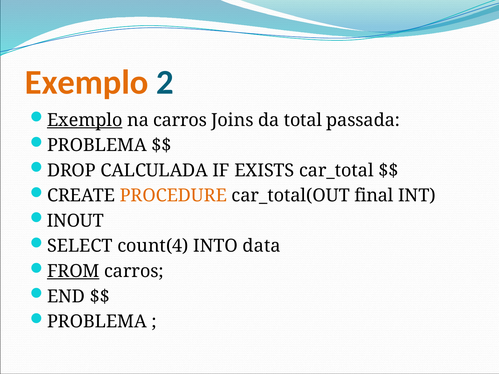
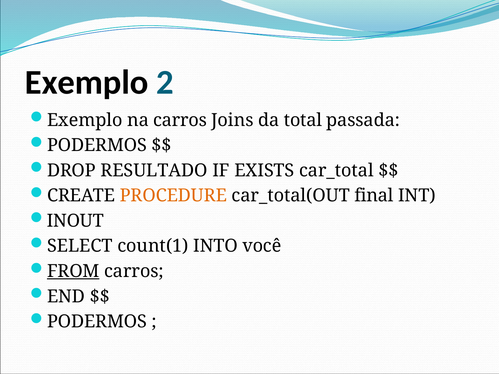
Exemplo colour: orange -> black (87, 82)
Exemplo underline: present -> none (85, 120)
PROBLEMA: PROBLEMA -> PODERMOS (97, 145)
CALCULADA: CALCULADA -> RESULTADO (154, 171)
count(4: count(4 -> count(1 (153, 246)
data: data -> você (262, 246)
PROBLEMA: PROBLEMA -> PODERMOS (97, 322)
